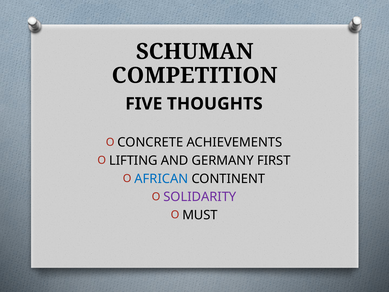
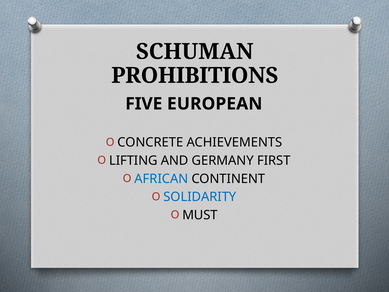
COMPETITION: COMPETITION -> PROHIBITIONS (195, 75)
THOUGHTS: THOUGHTS -> EUROPEAN (215, 104)
SOLIDARITY colour: purple -> blue (200, 197)
